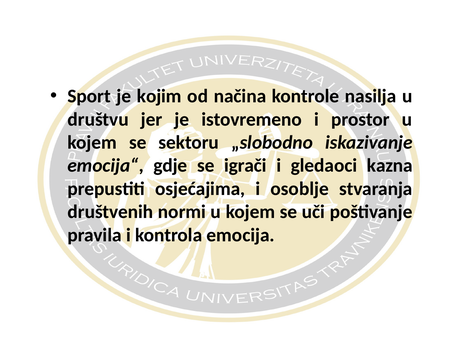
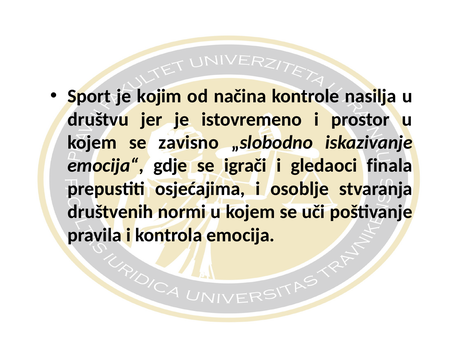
sektoru: sektoru -> zavisno (189, 143)
kazna: kazna -> finala (390, 166)
